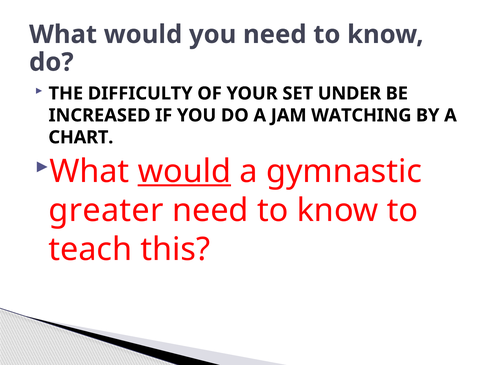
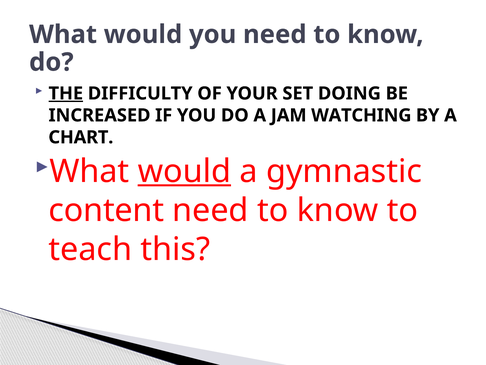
THE underline: none -> present (66, 93)
UNDER: UNDER -> DOING (349, 93)
greater: greater -> content (106, 210)
